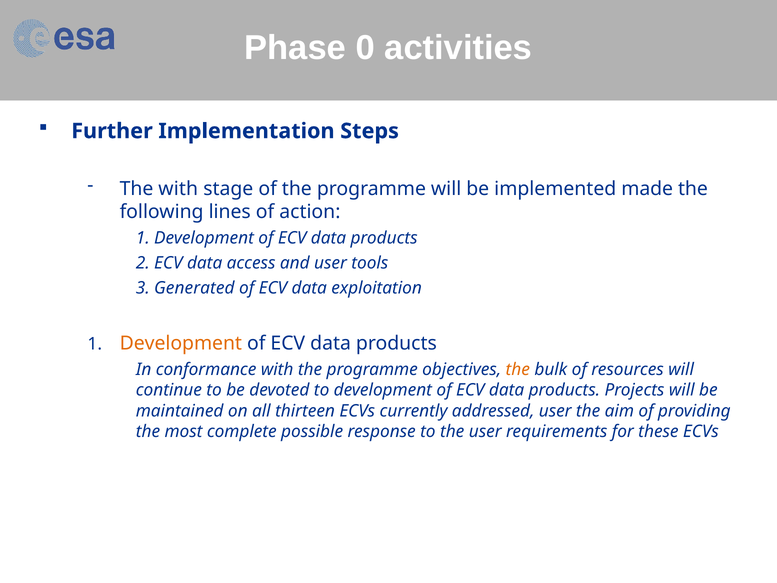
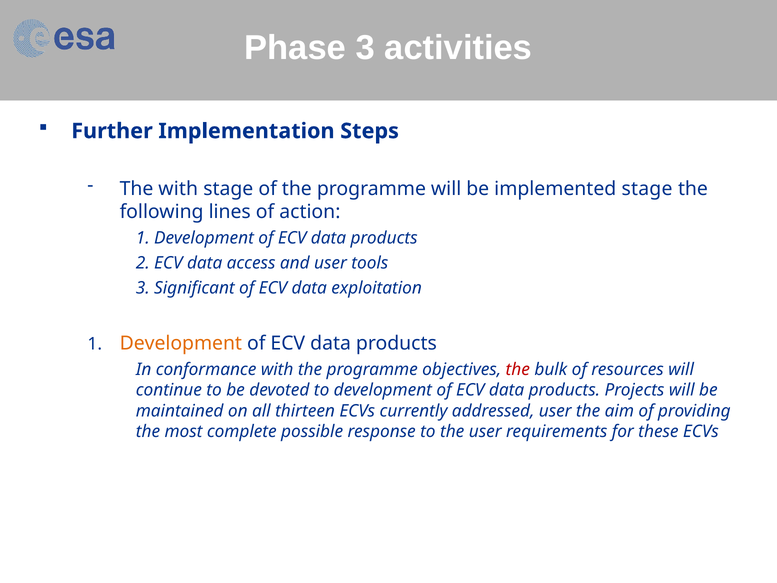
Phase 0: 0 -> 3 (365, 48)
implemented made: made -> stage (647, 189)
Generated: Generated -> Significant (194, 288)
the colour: orange -> red (518, 369)
